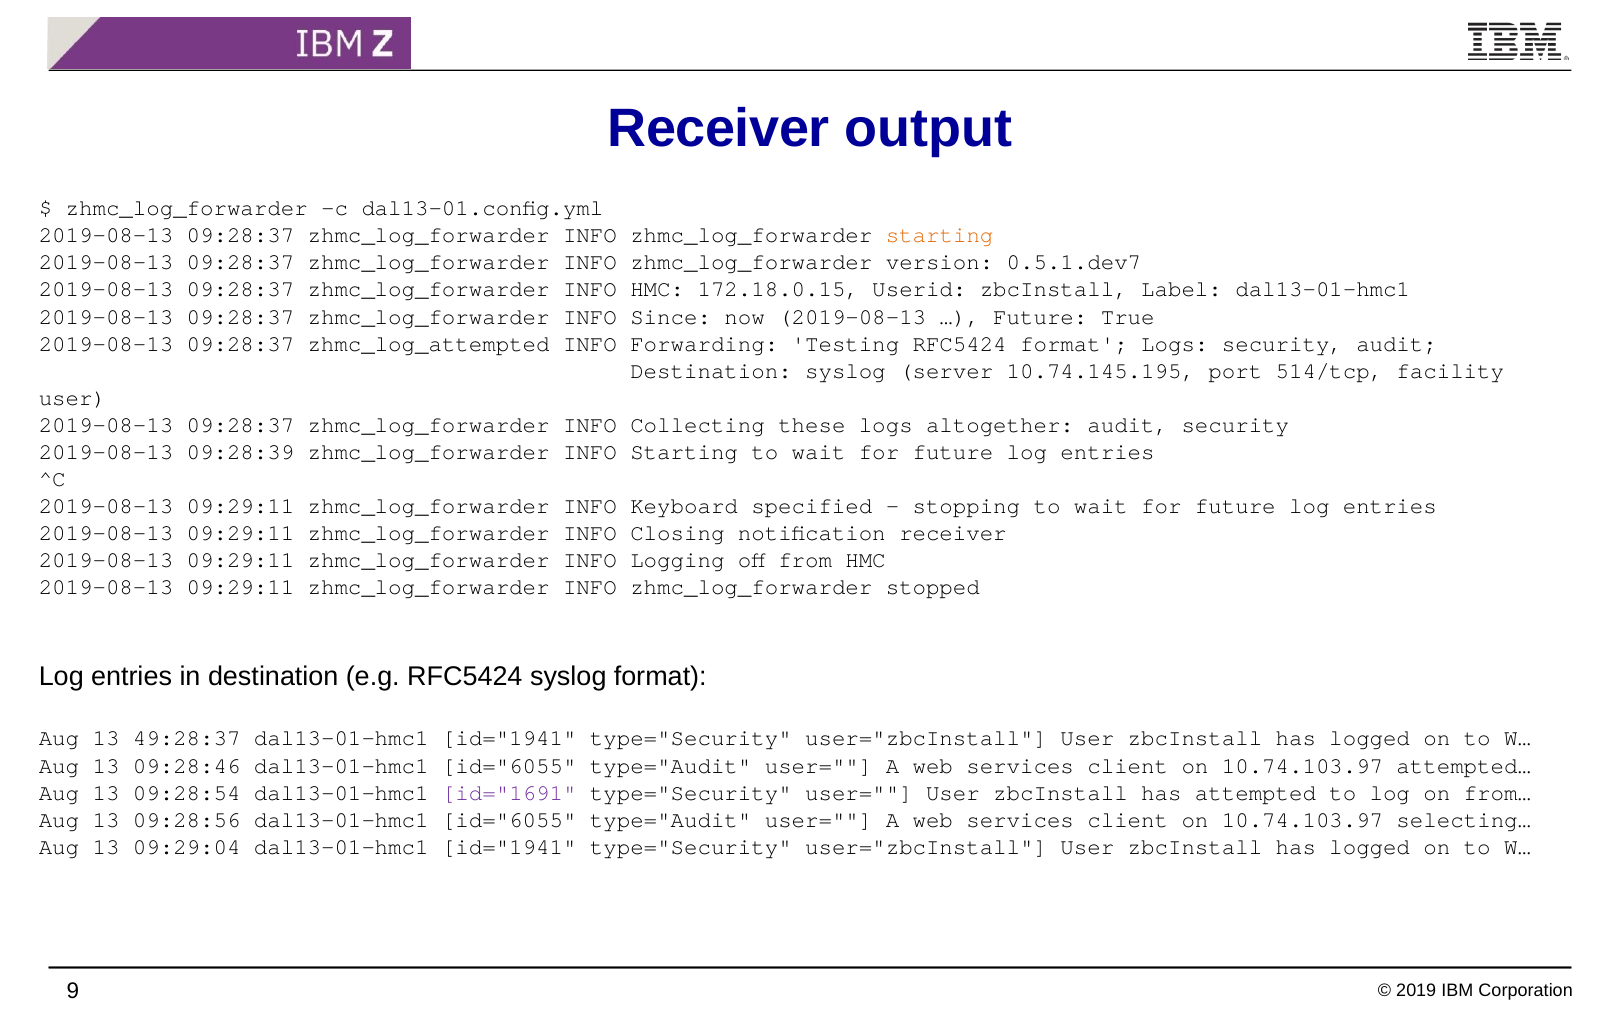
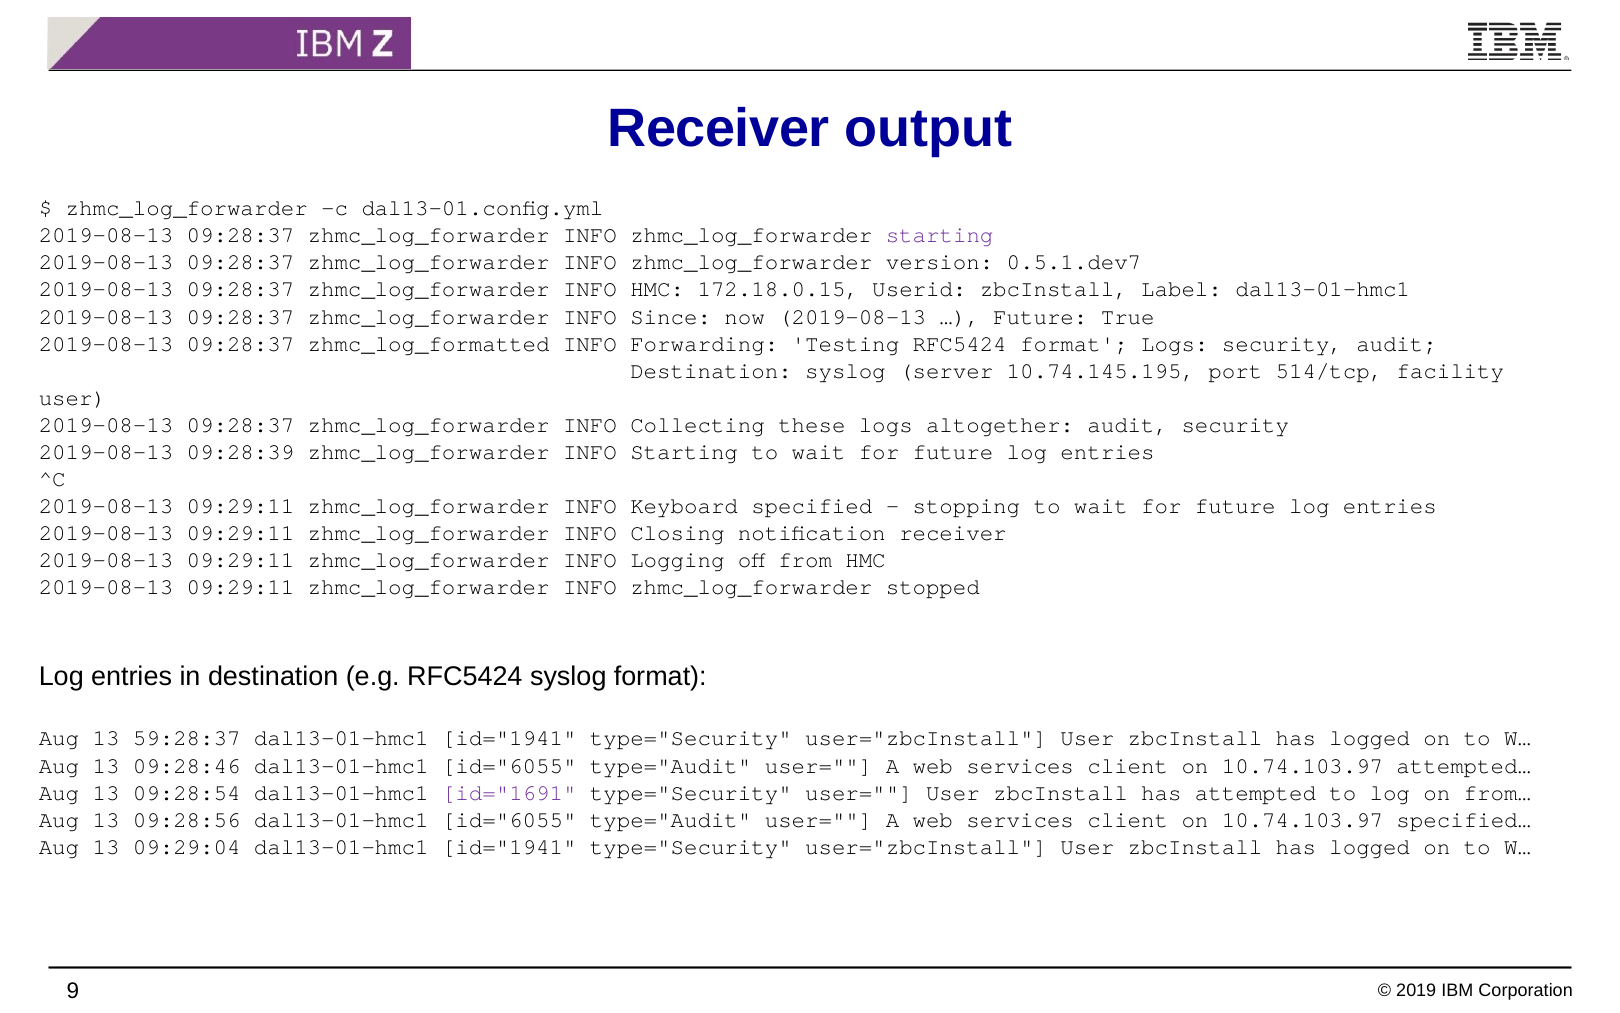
starting colour: orange -> purple (940, 235)
zhmc_log_attempted: zhmc_log_attempted -> zhmc_log_formatted (429, 343)
49:28:37: 49:28:37 -> 59:28:37 (187, 738)
selecting…: selecting… -> specified… (1464, 819)
